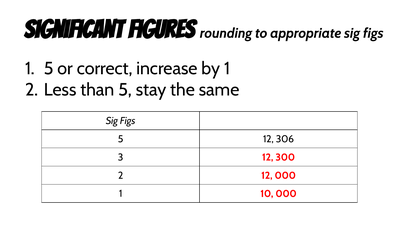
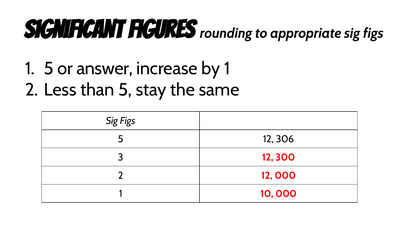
correct: correct -> answer (105, 68)
